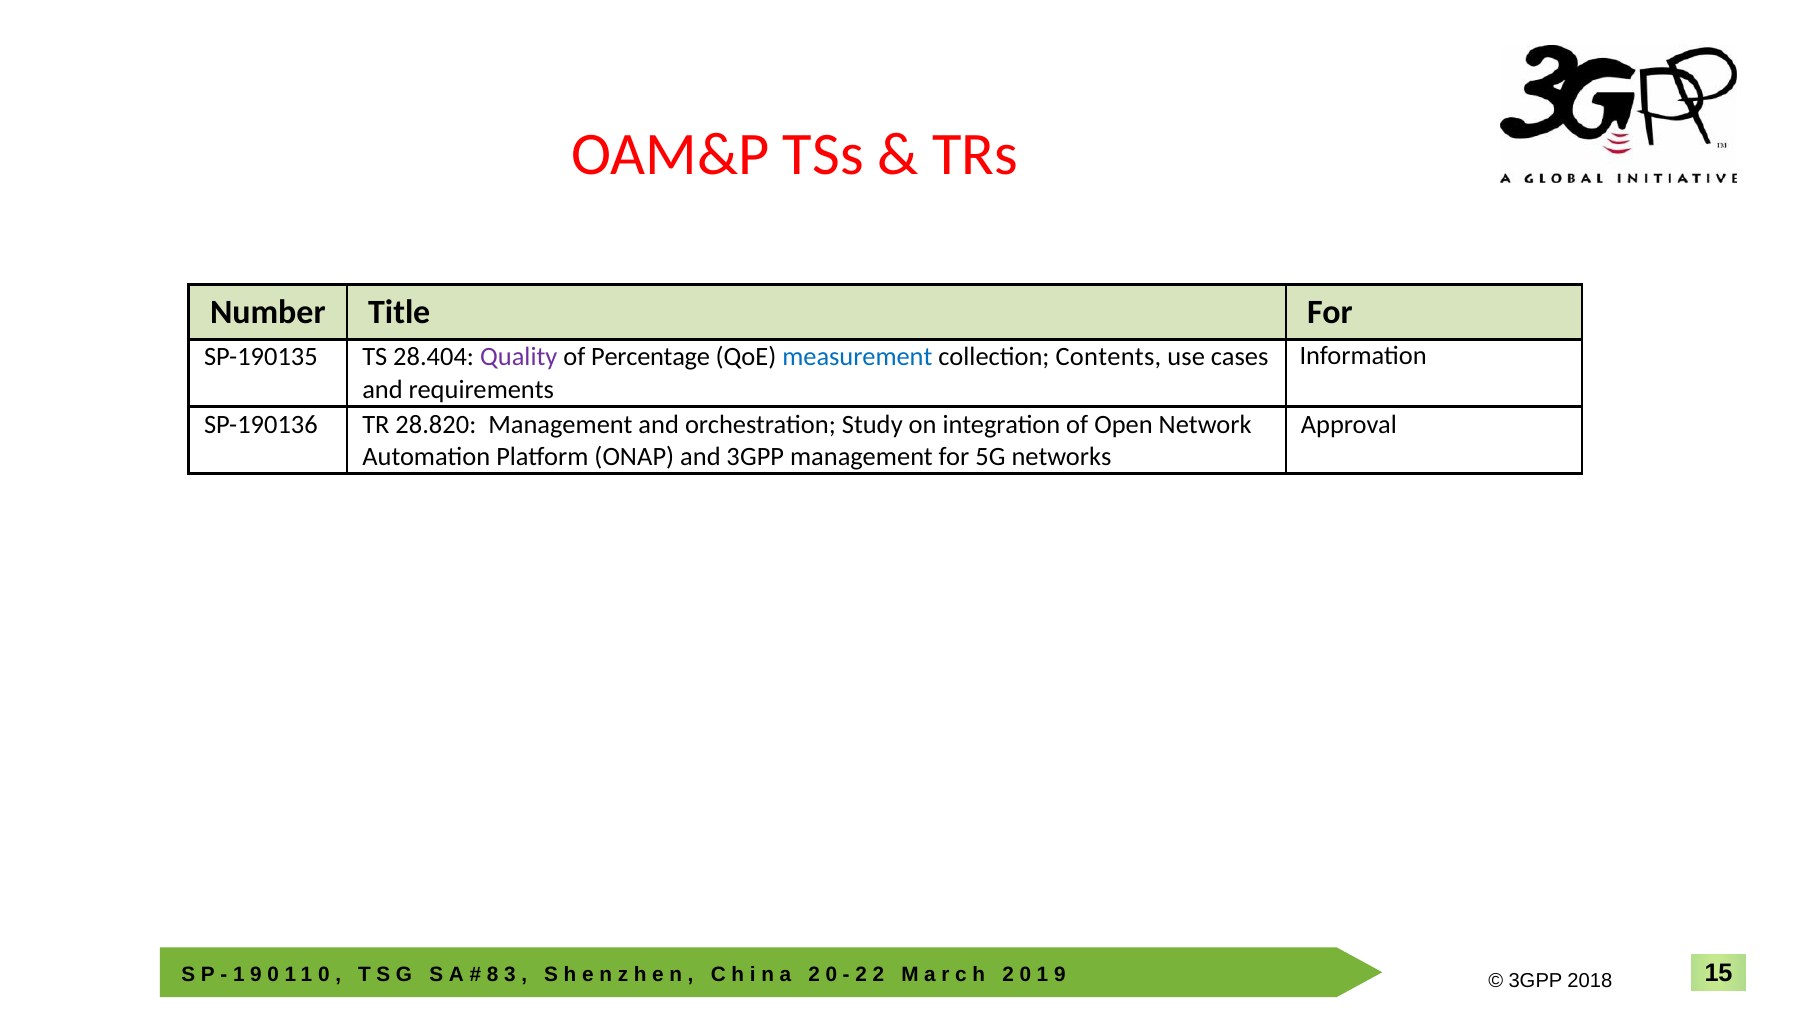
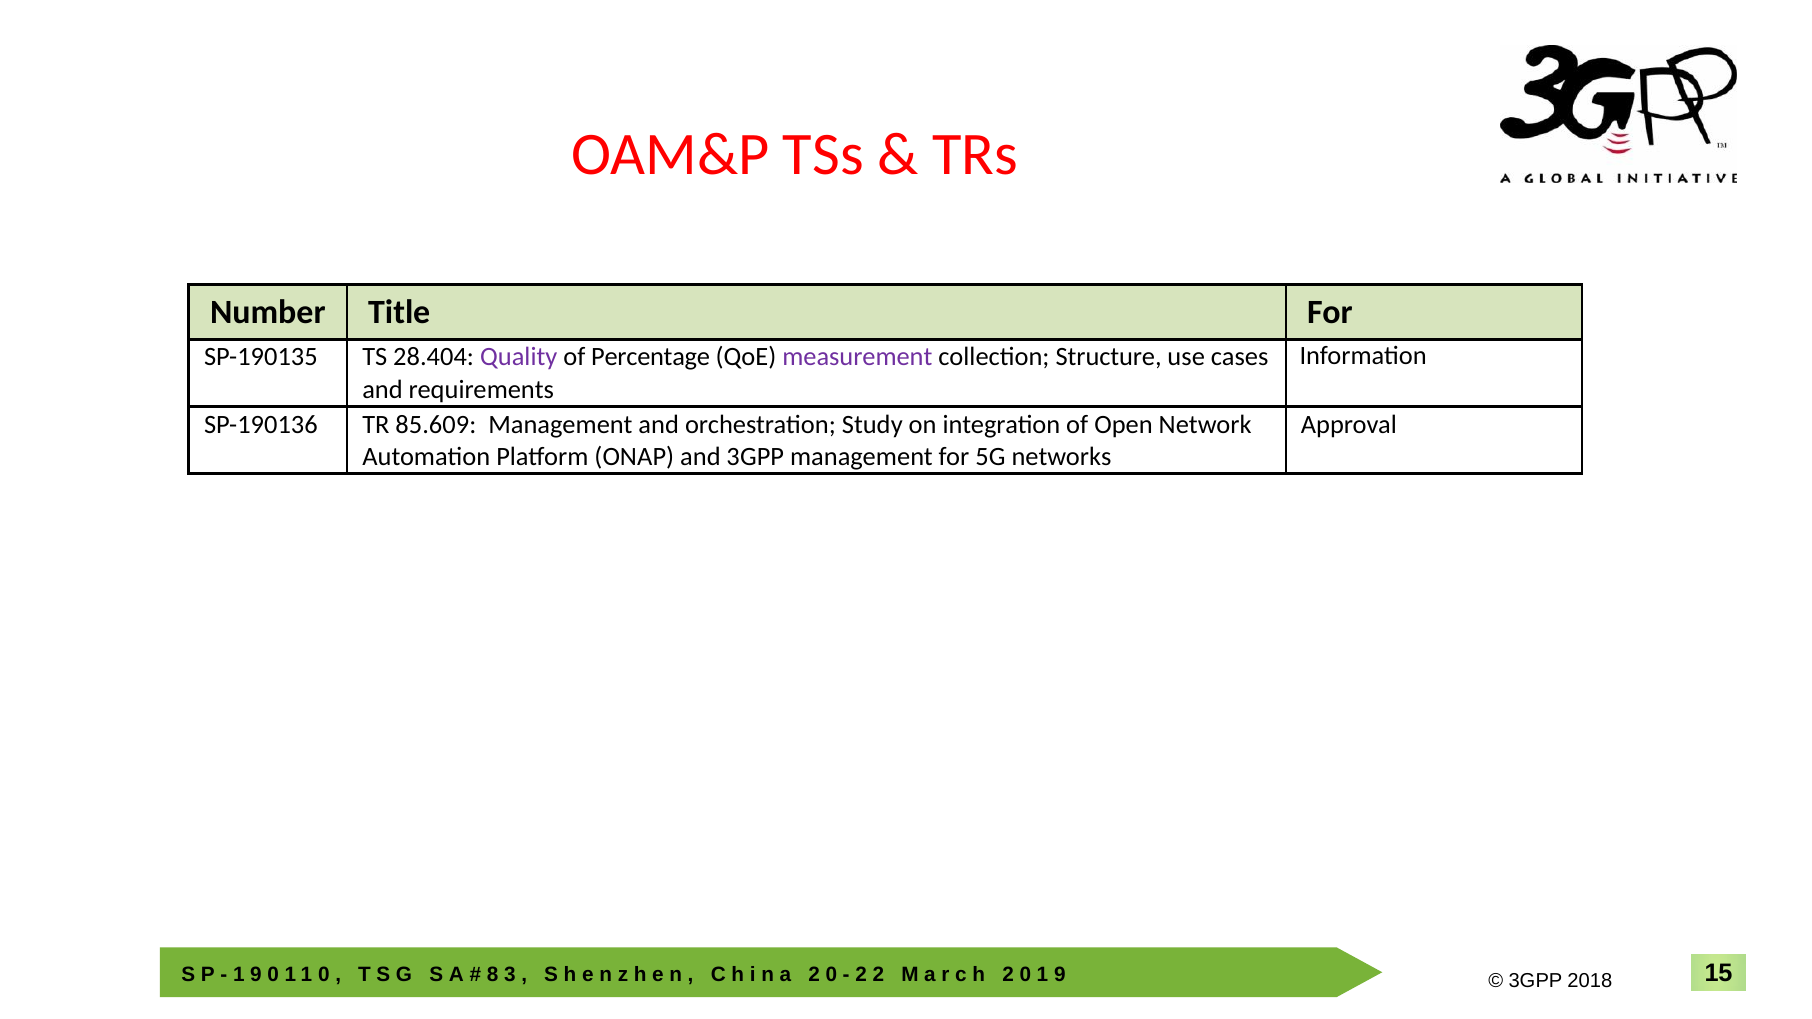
measurement colour: blue -> purple (857, 357)
Contents: Contents -> Structure (1109, 357)
28.820: 28.820 -> 85.609 (436, 424)
